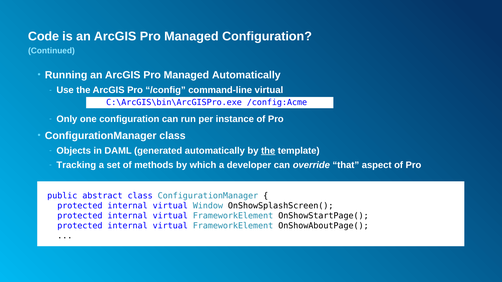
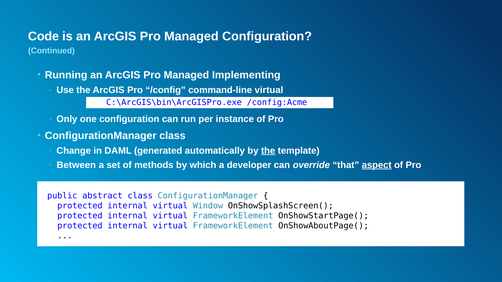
Managed Automatically: Automatically -> Implementing (246, 75)
Objects: Objects -> Change (74, 151)
Tracking: Tracking -> Between (76, 165)
aspect underline: none -> present (377, 165)
